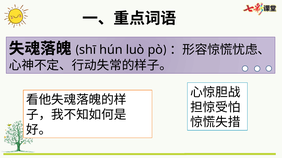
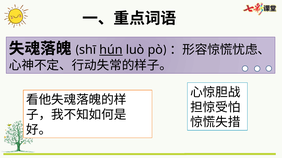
hún underline: none -> present (111, 50)
